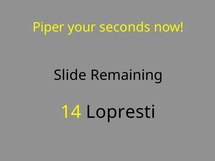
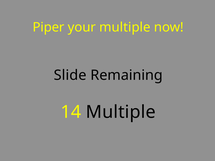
your seconds: seconds -> multiple (125, 27)
14 Lopresti: Lopresti -> Multiple (121, 112)
